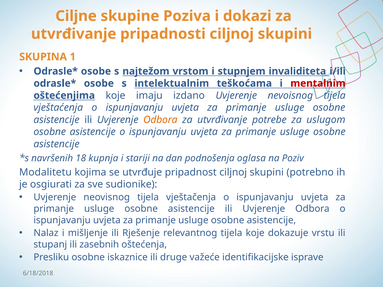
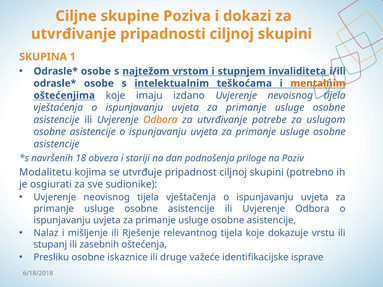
mentalnim colour: red -> orange (318, 83)
kupnja: kupnja -> obveza (103, 158)
oglasa: oglasa -> priloge (252, 158)
